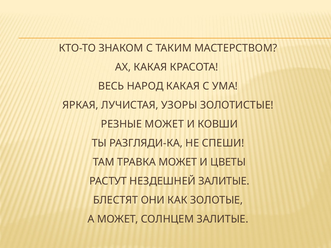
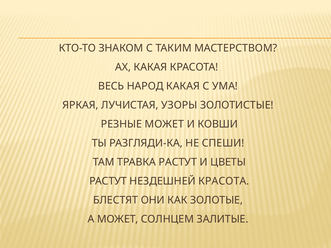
ТРАВКА МОЖЕТ: МОЖЕТ -> РАСТУТ (178, 162)
НЕЗДЕШНЕЙ ЗАЛИТЫЕ: ЗАЛИТЫЕ -> КРАСОТА (224, 181)
